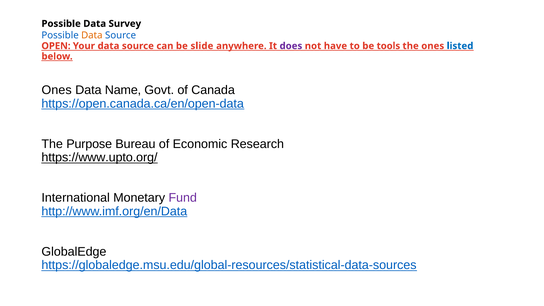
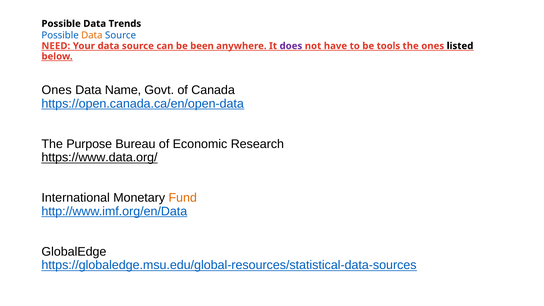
Survey: Survey -> Trends (125, 24)
OPEN: OPEN -> NEED (56, 46)
slide: slide -> been (202, 46)
listed colour: blue -> black (460, 46)
https://www.upto.org/: https://www.upto.org/ -> https://www.data.org/ (99, 157)
Fund colour: purple -> orange (183, 198)
